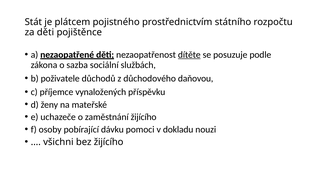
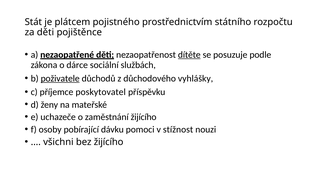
sazba: sazba -> dárce (77, 65)
poživatele underline: none -> present (60, 79)
daňovou: daňovou -> vyhlášky (196, 79)
vynaložených: vynaložených -> poskytovatel (101, 92)
dokladu: dokladu -> stížnost (178, 130)
